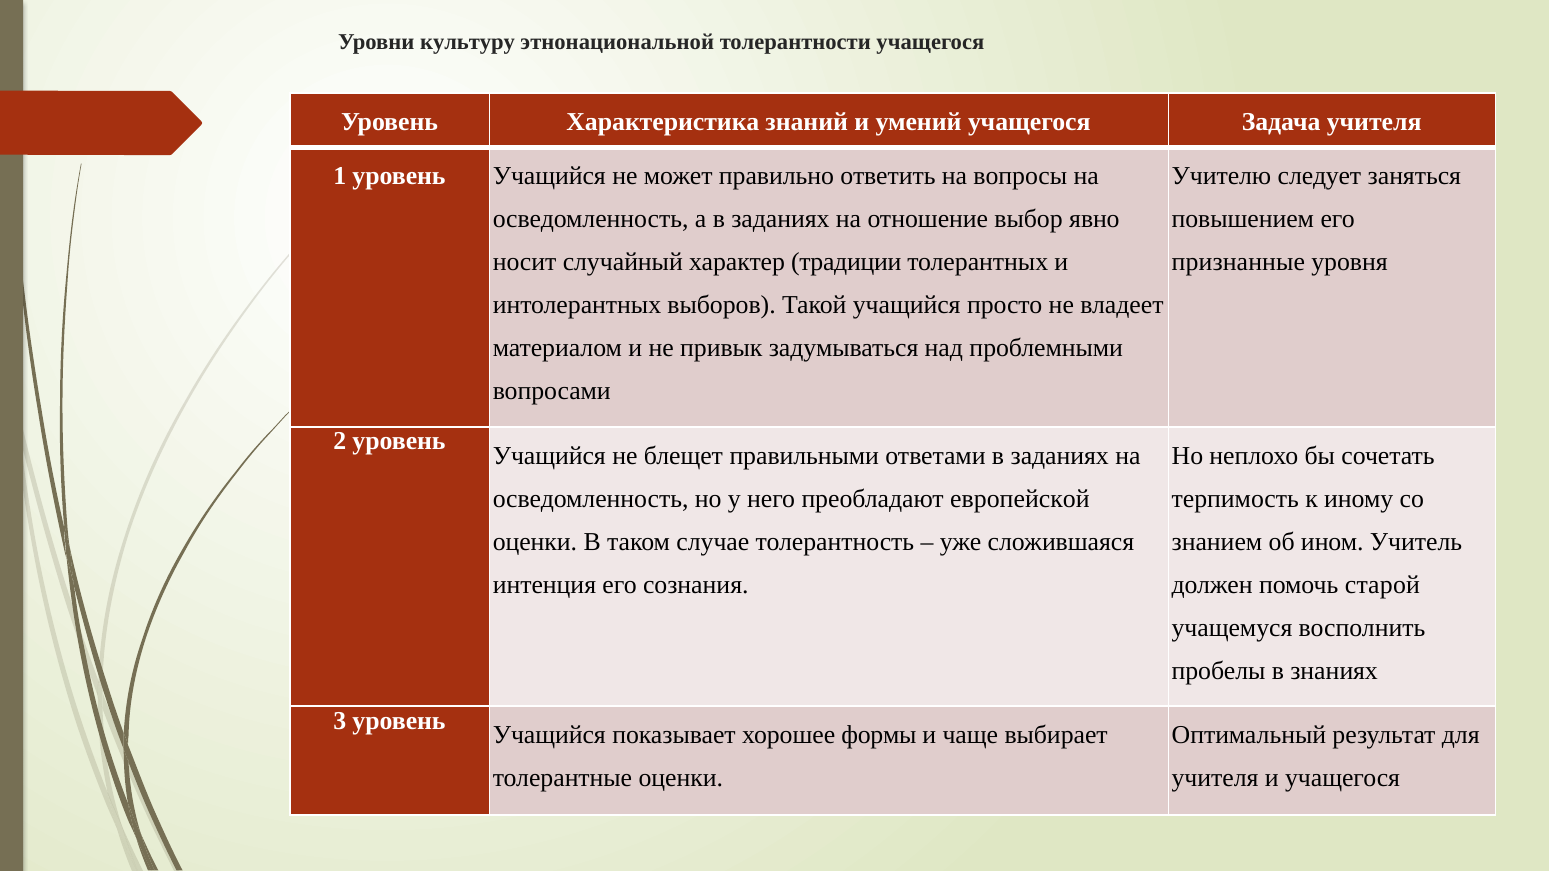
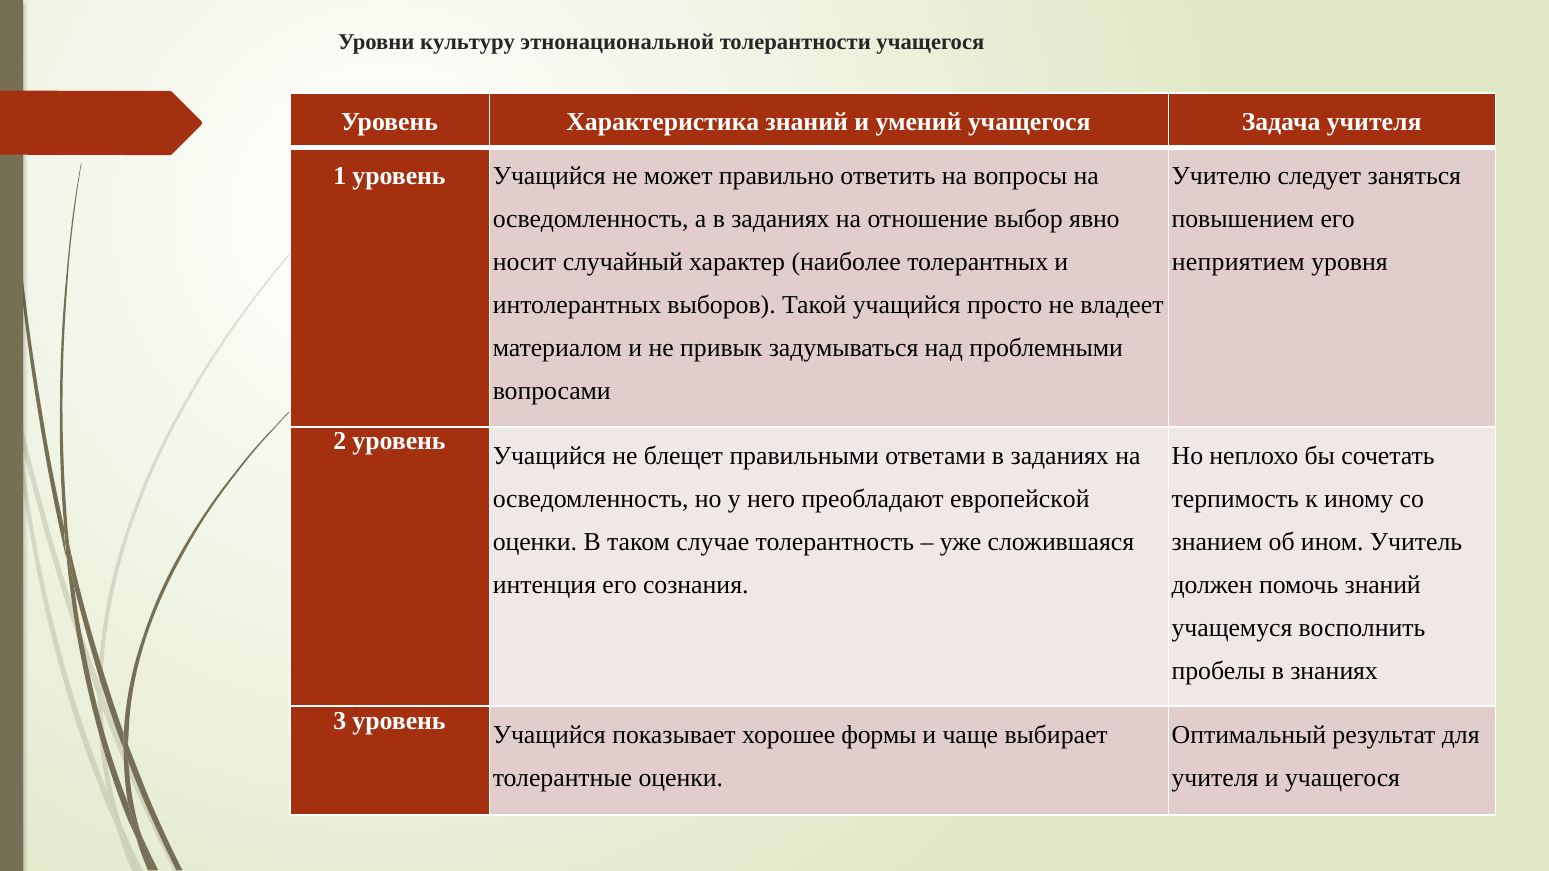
традиции: традиции -> наиболее (846, 262)
признанные: признанные -> неприятием (1238, 262)
помочь старой: старой -> знаний (1383, 585)
